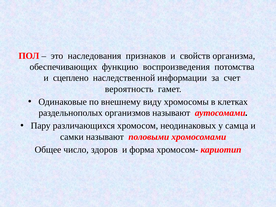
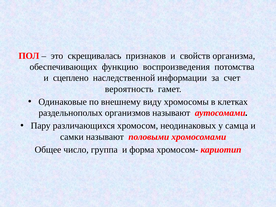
наследования: наследования -> скрещивалась (95, 56)
здоров: здоров -> группа (104, 150)
